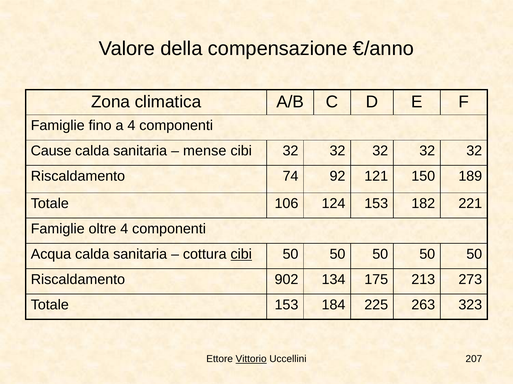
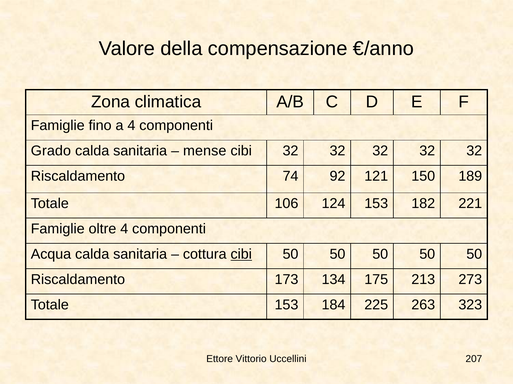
Cause: Cause -> Grado (51, 151)
902: 902 -> 173 (287, 280)
Vittorio underline: present -> none (251, 360)
